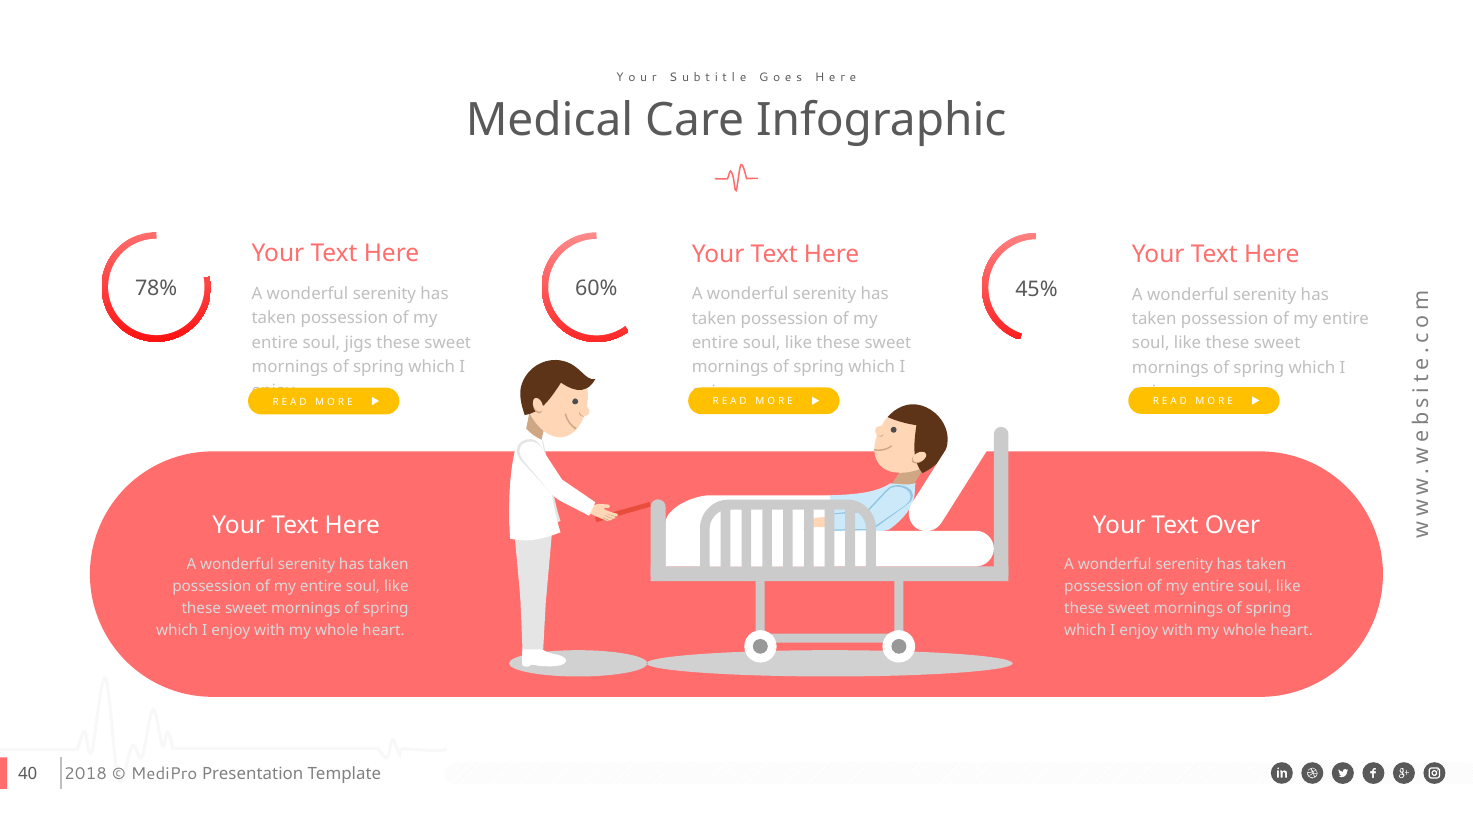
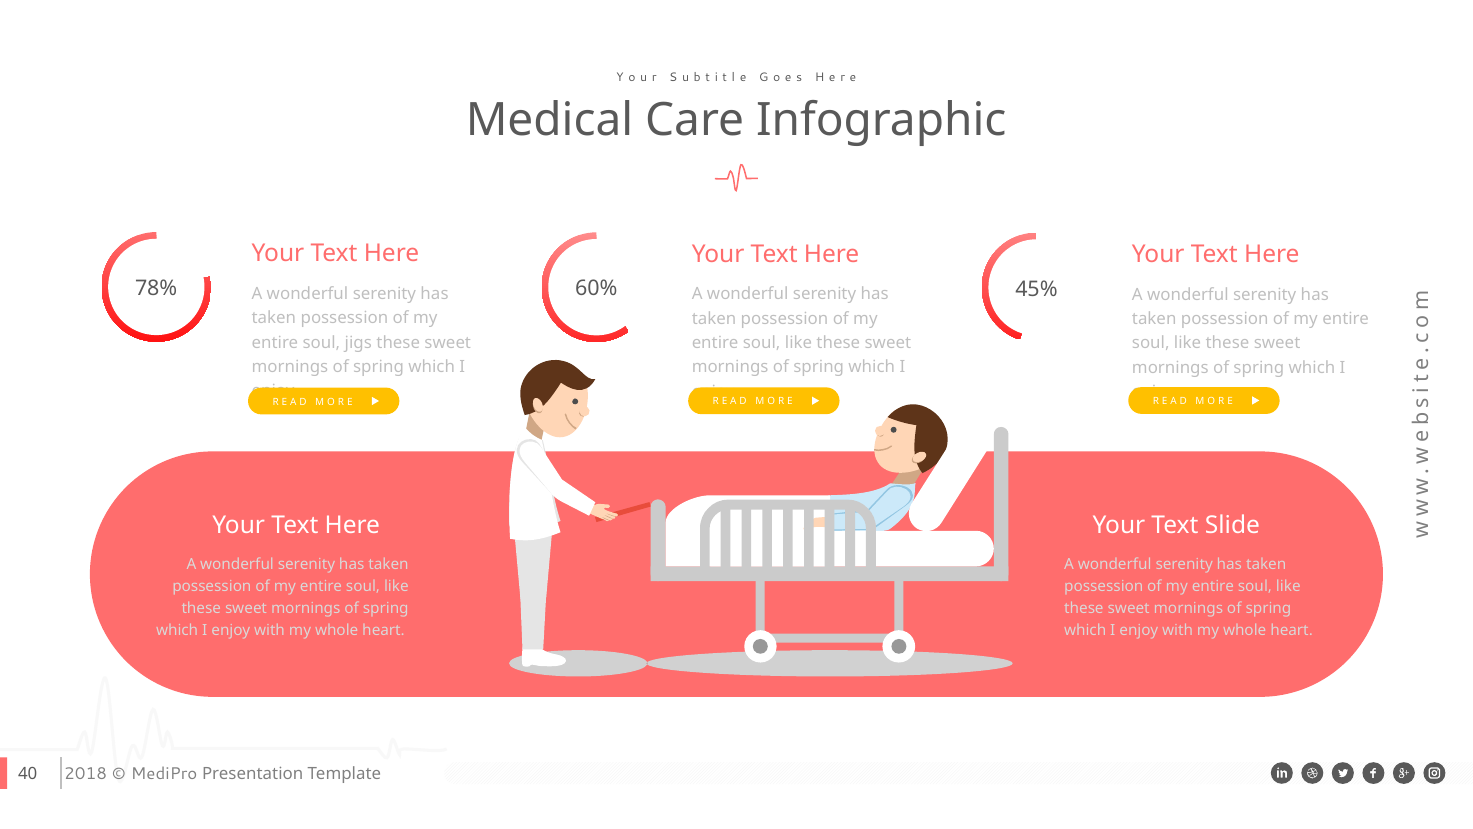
Over: Over -> Slide (1232, 525)
